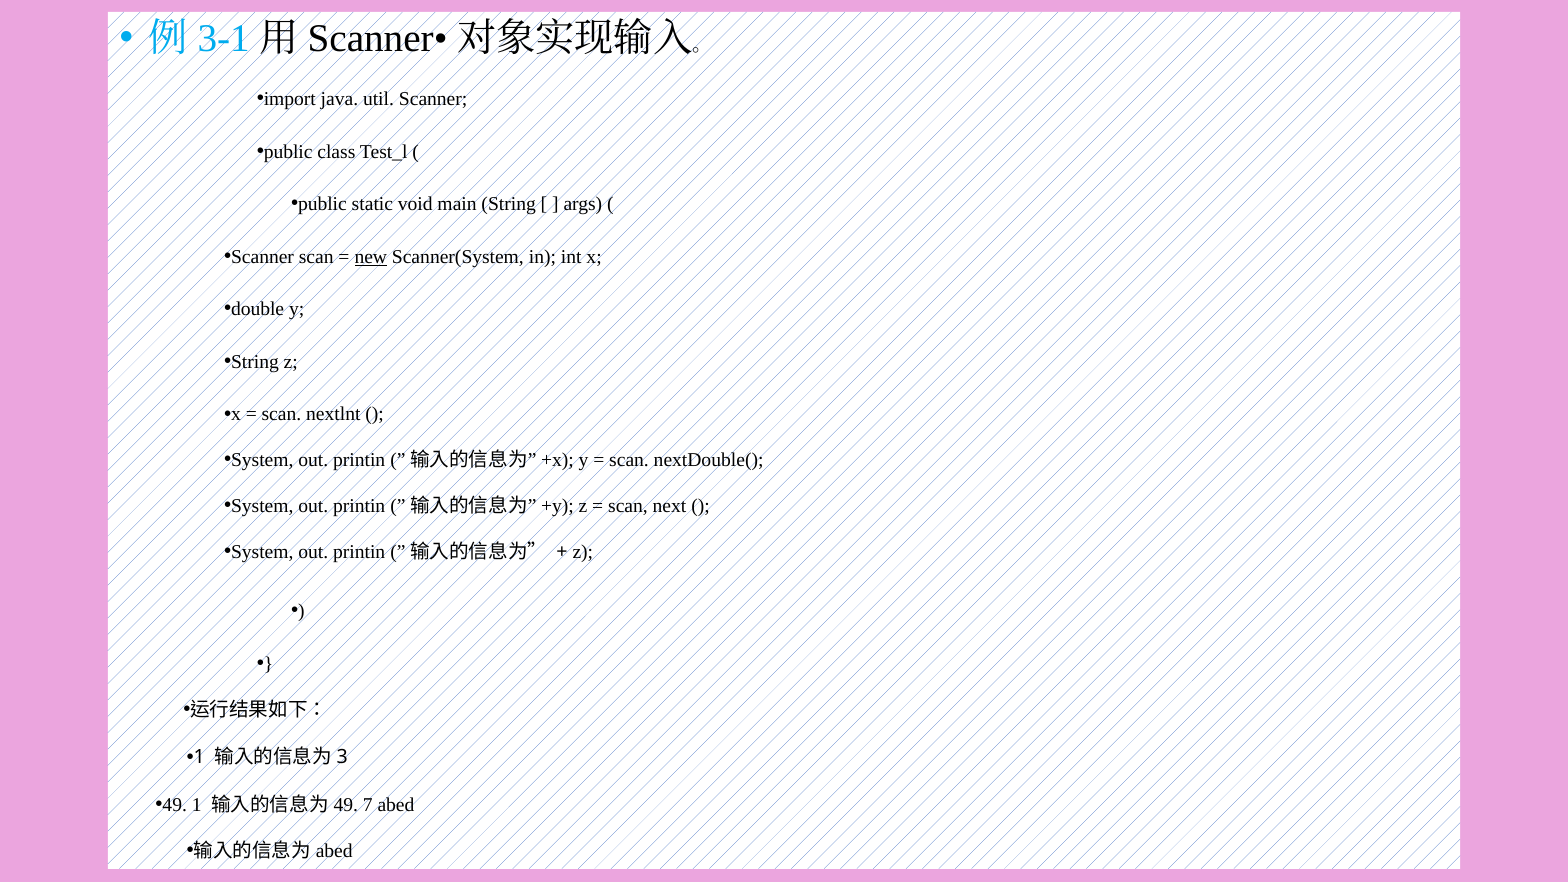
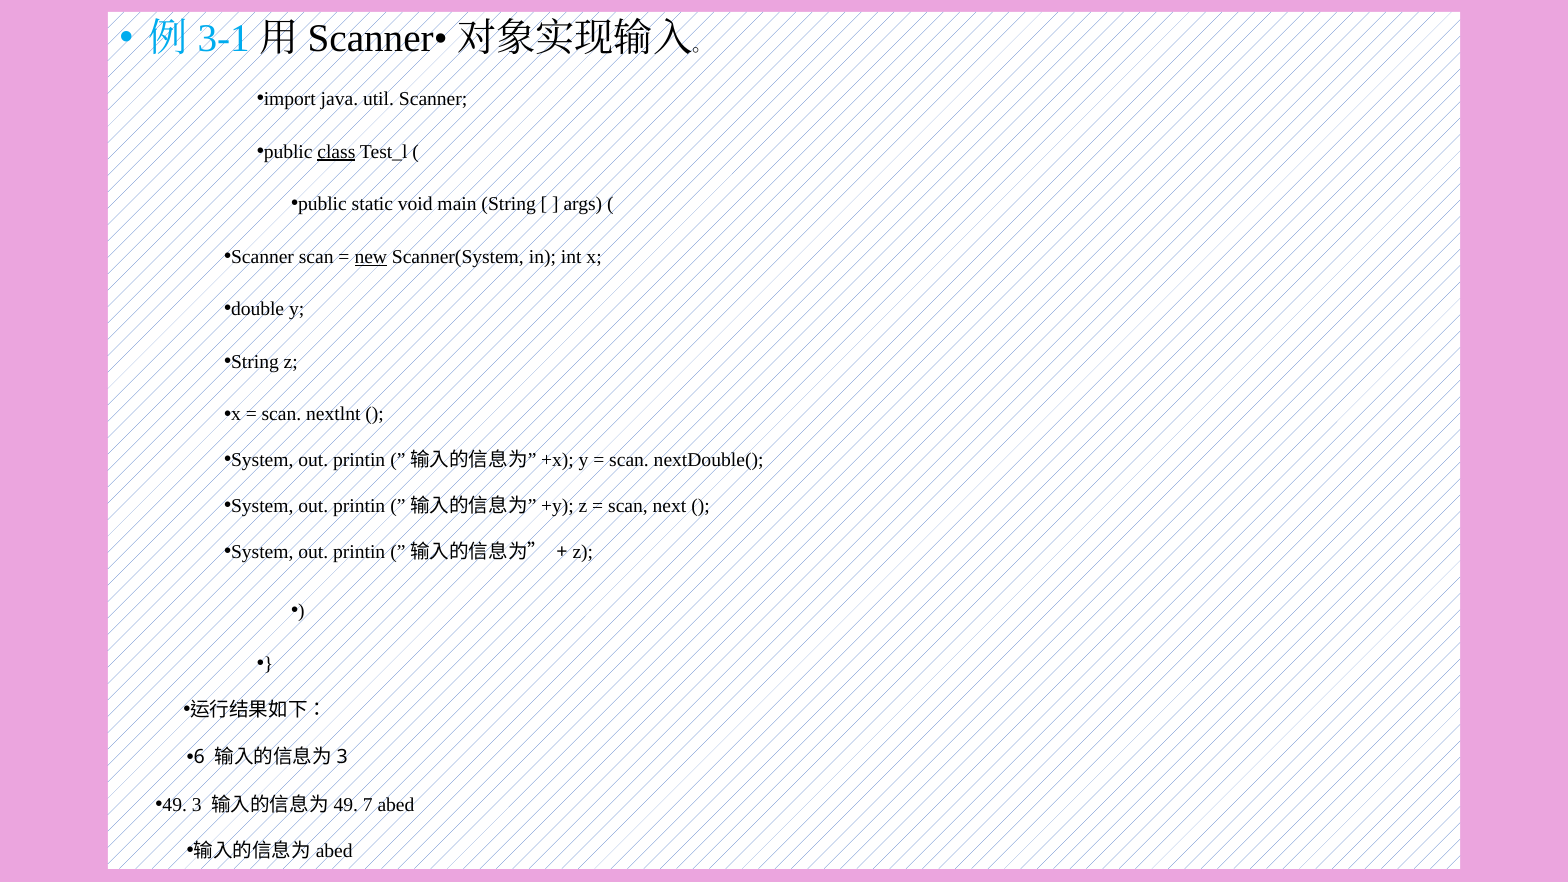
class underline: none -> present (336, 152)
1: 1 -> 6 (199, 757)
1: 1 -> 3 (197, 805)
